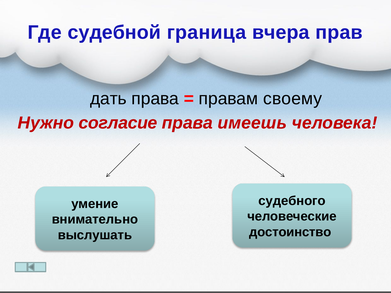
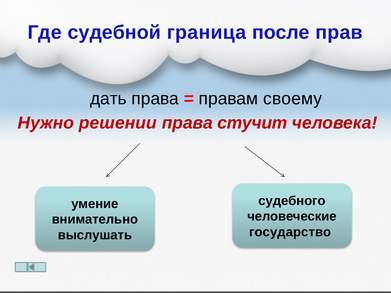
вчера: вчера -> после (281, 32)
согласие: согласие -> решении (118, 123)
имеешь: имеешь -> стучит (252, 123)
достоинство: достоинство -> государство (290, 232)
